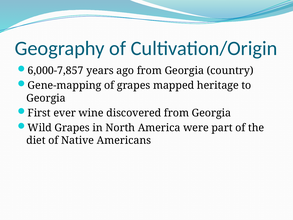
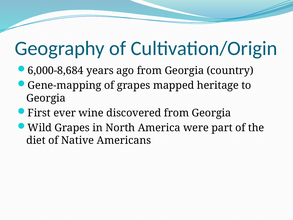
6,000-7,857: 6,000-7,857 -> 6,000-8,684 (56, 71)
